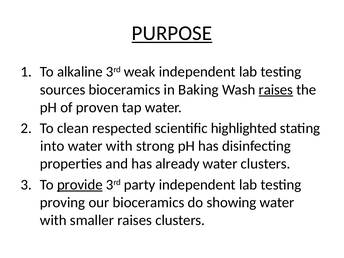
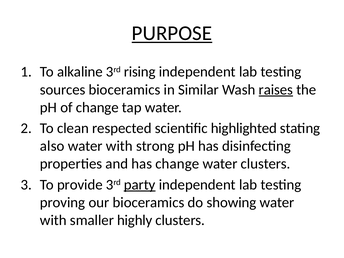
weak: weak -> rising (140, 72)
Baking: Baking -> Similar (198, 90)
of proven: proven -> change (97, 107)
into: into -> also (52, 146)
has already: already -> change (177, 164)
provide underline: present -> none (80, 185)
party underline: none -> present (140, 185)
smaller raises: raises -> highly (135, 220)
